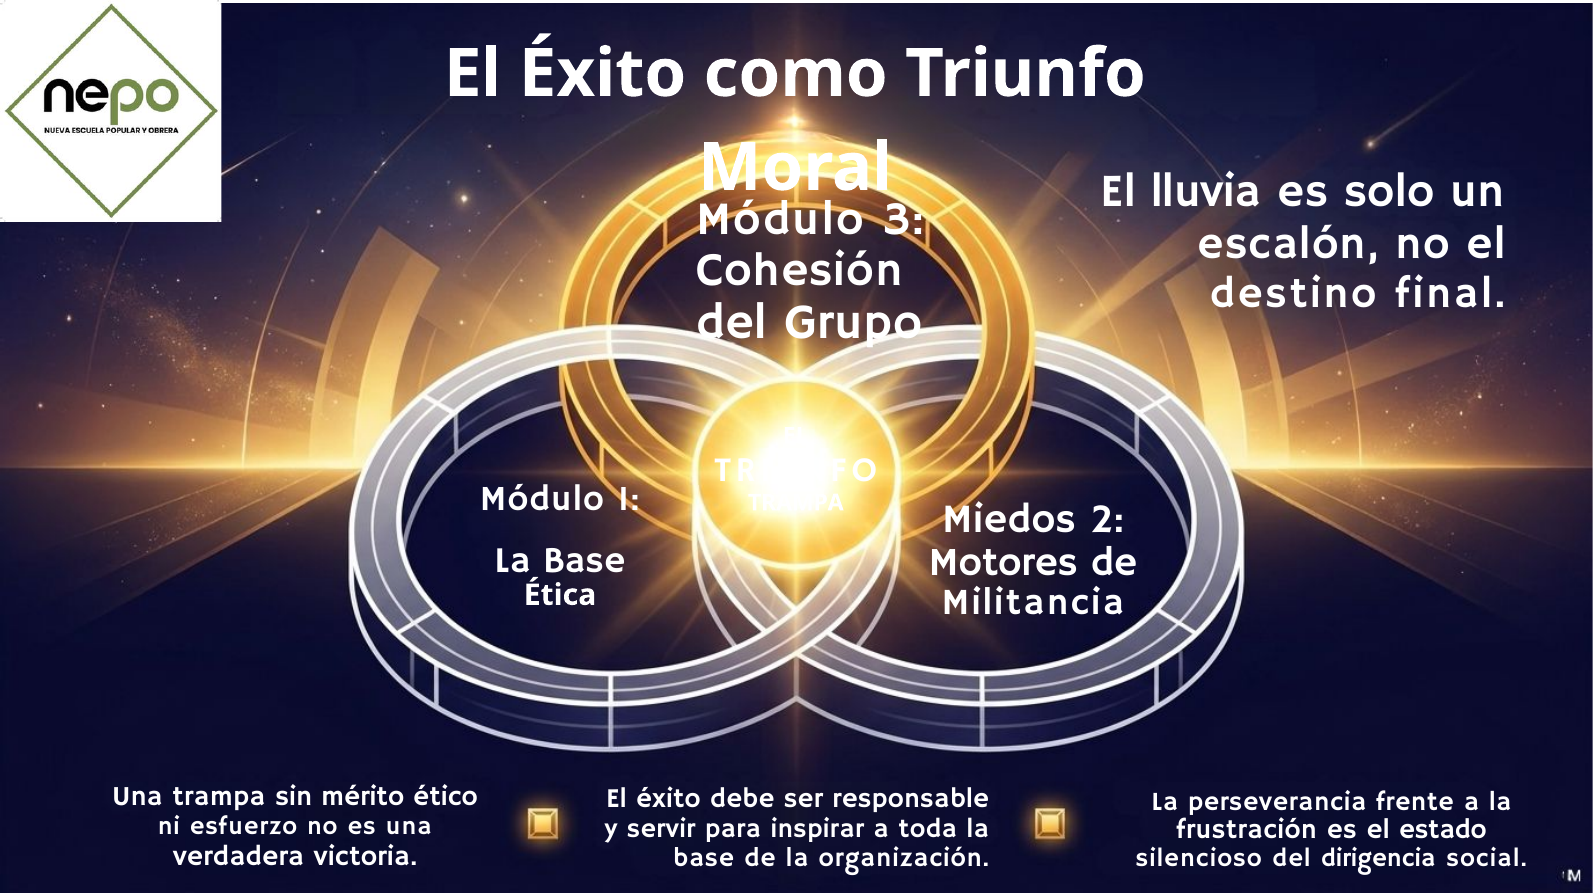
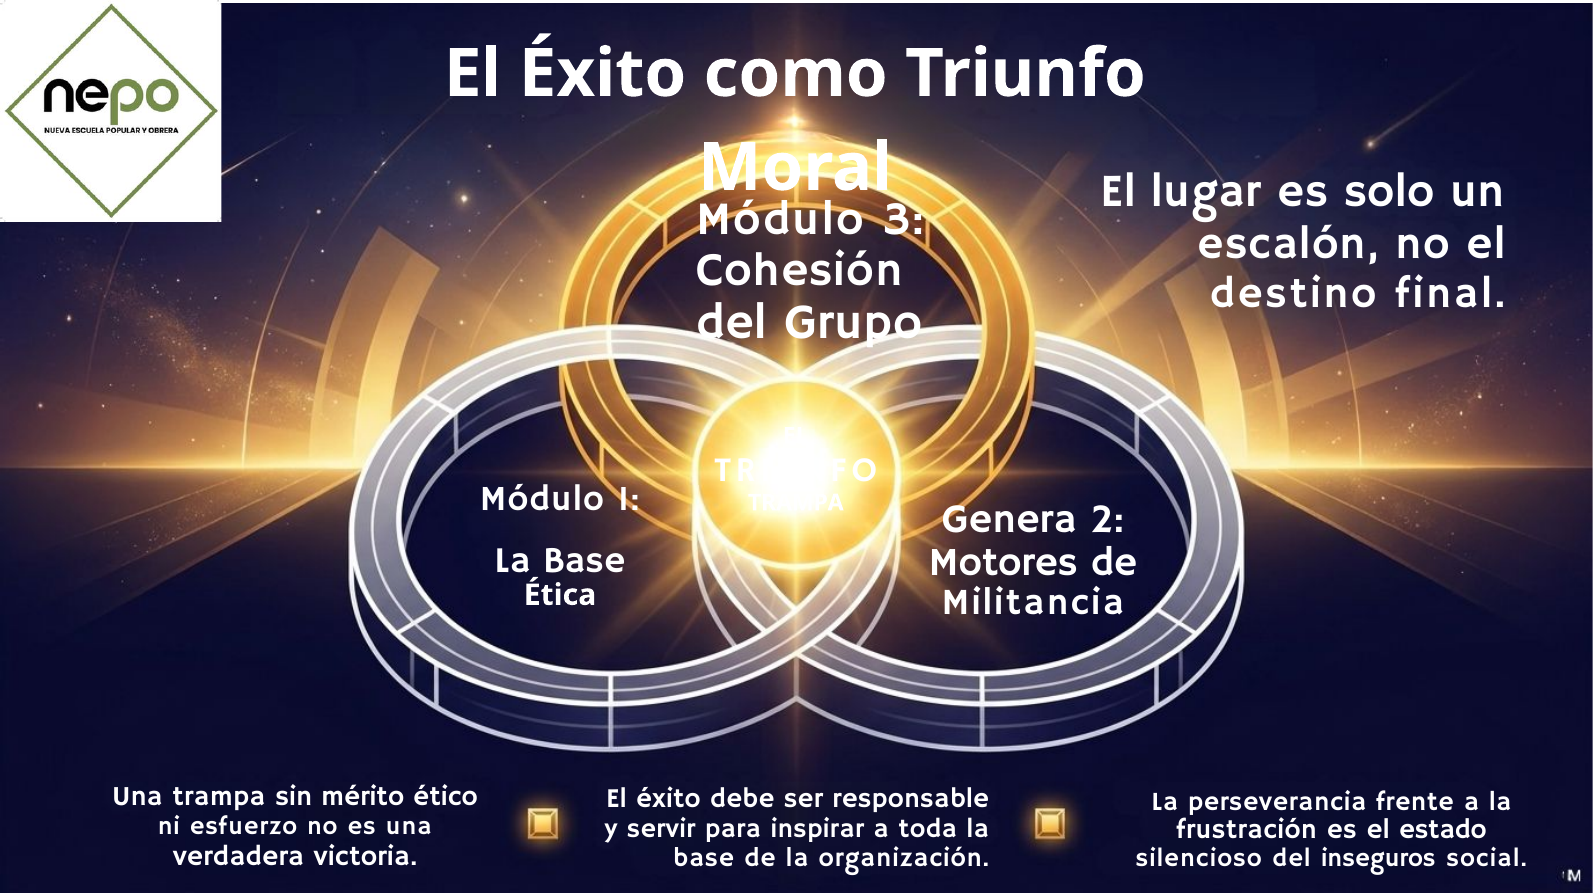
lluvia: lluvia -> lugar (1206, 191)
Miedos: Miedos -> Genera (1009, 520)
dirigencia: dirigencia -> inseguros (1378, 858)
